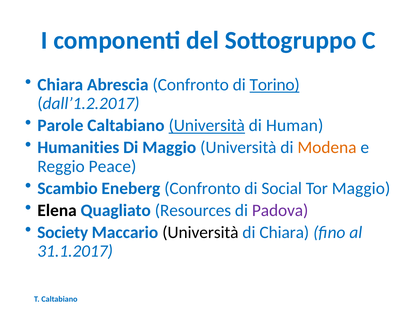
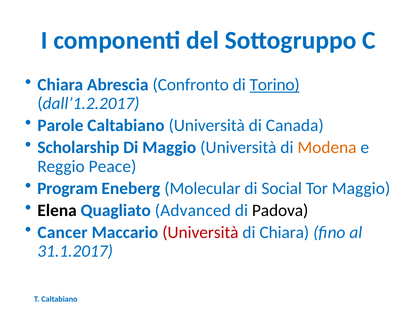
Università underline: present -> none (207, 125)
Human: Human -> Canada (295, 125)
Humanities: Humanities -> Scholarship (78, 147)
Scambio: Scambio -> Program (68, 188)
Eneberg Confronto: Confronto -> Molecular (202, 188)
Resources: Resources -> Advanced (193, 210)
Padova colour: purple -> black (280, 210)
Society: Society -> Cancer (63, 232)
Università colour: black -> red (200, 232)
